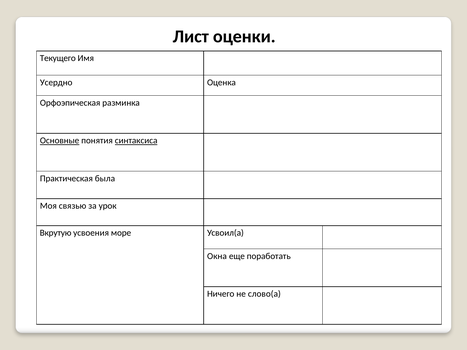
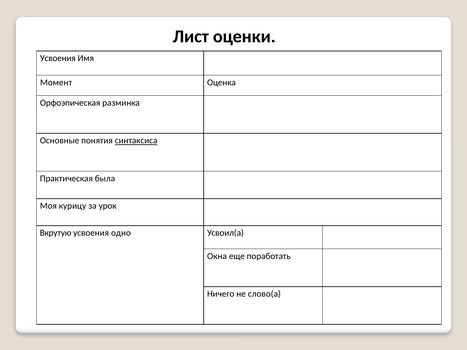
Текущего: Текущего -> Усвоения (58, 58)
Усердно: Усердно -> Момент (56, 83)
Основные underline: present -> none (60, 141)
связью: связью -> курицу (73, 206)
море: море -> одно (121, 233)
